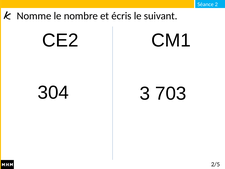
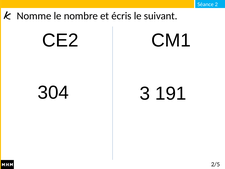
703: 703 -> 191 (171, 93)
